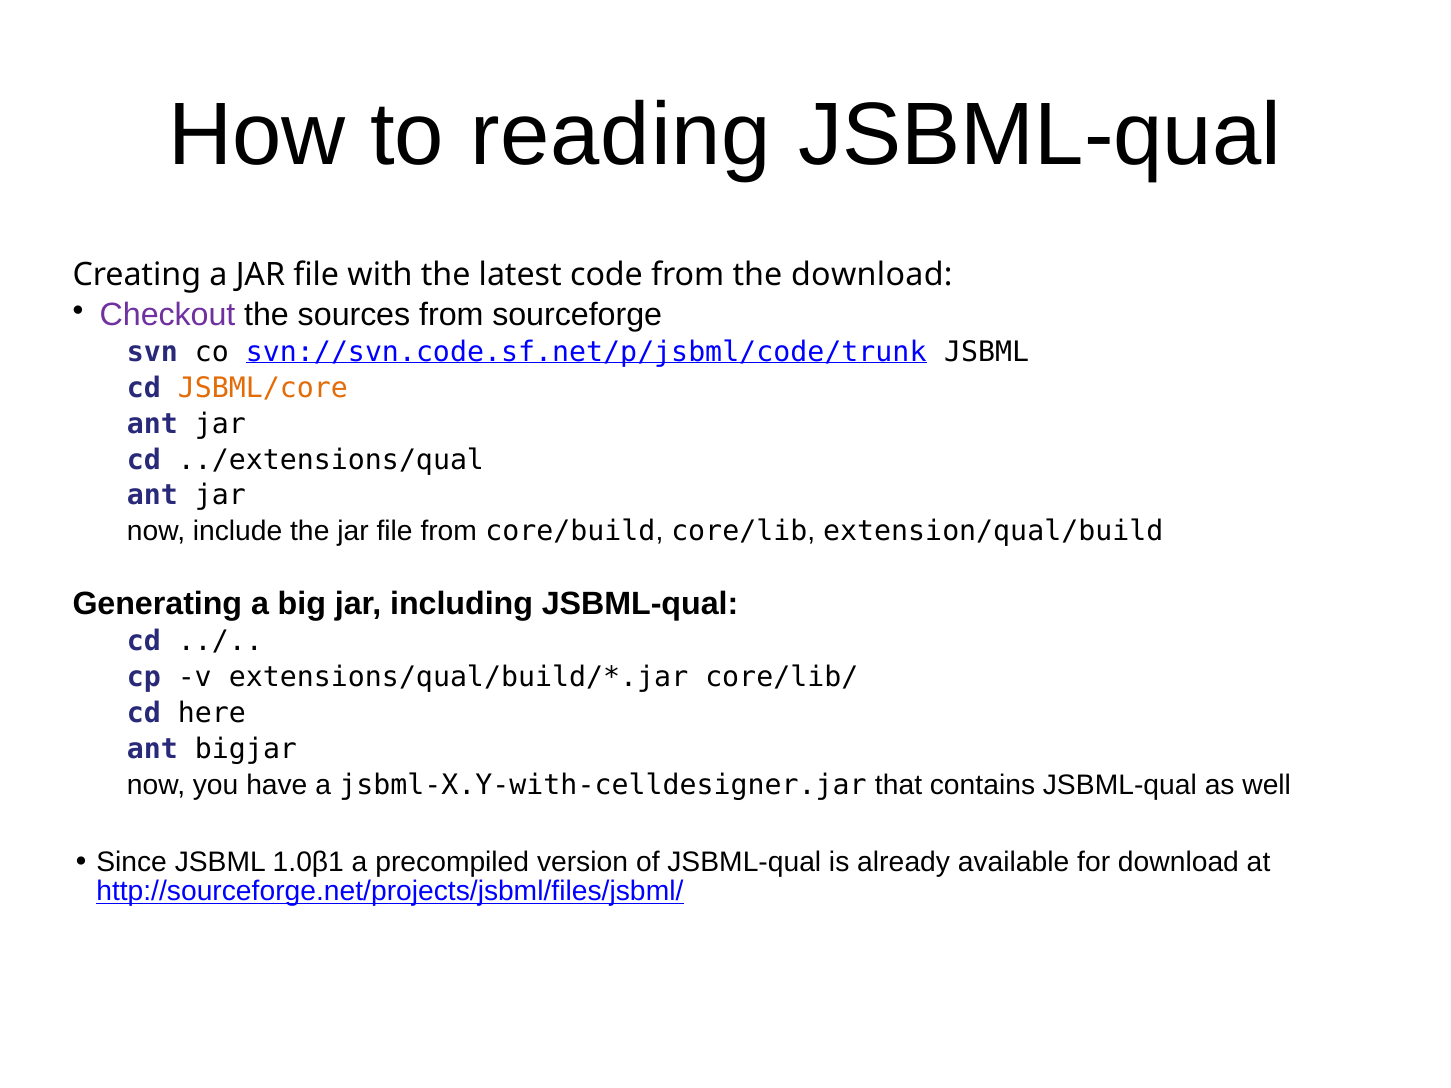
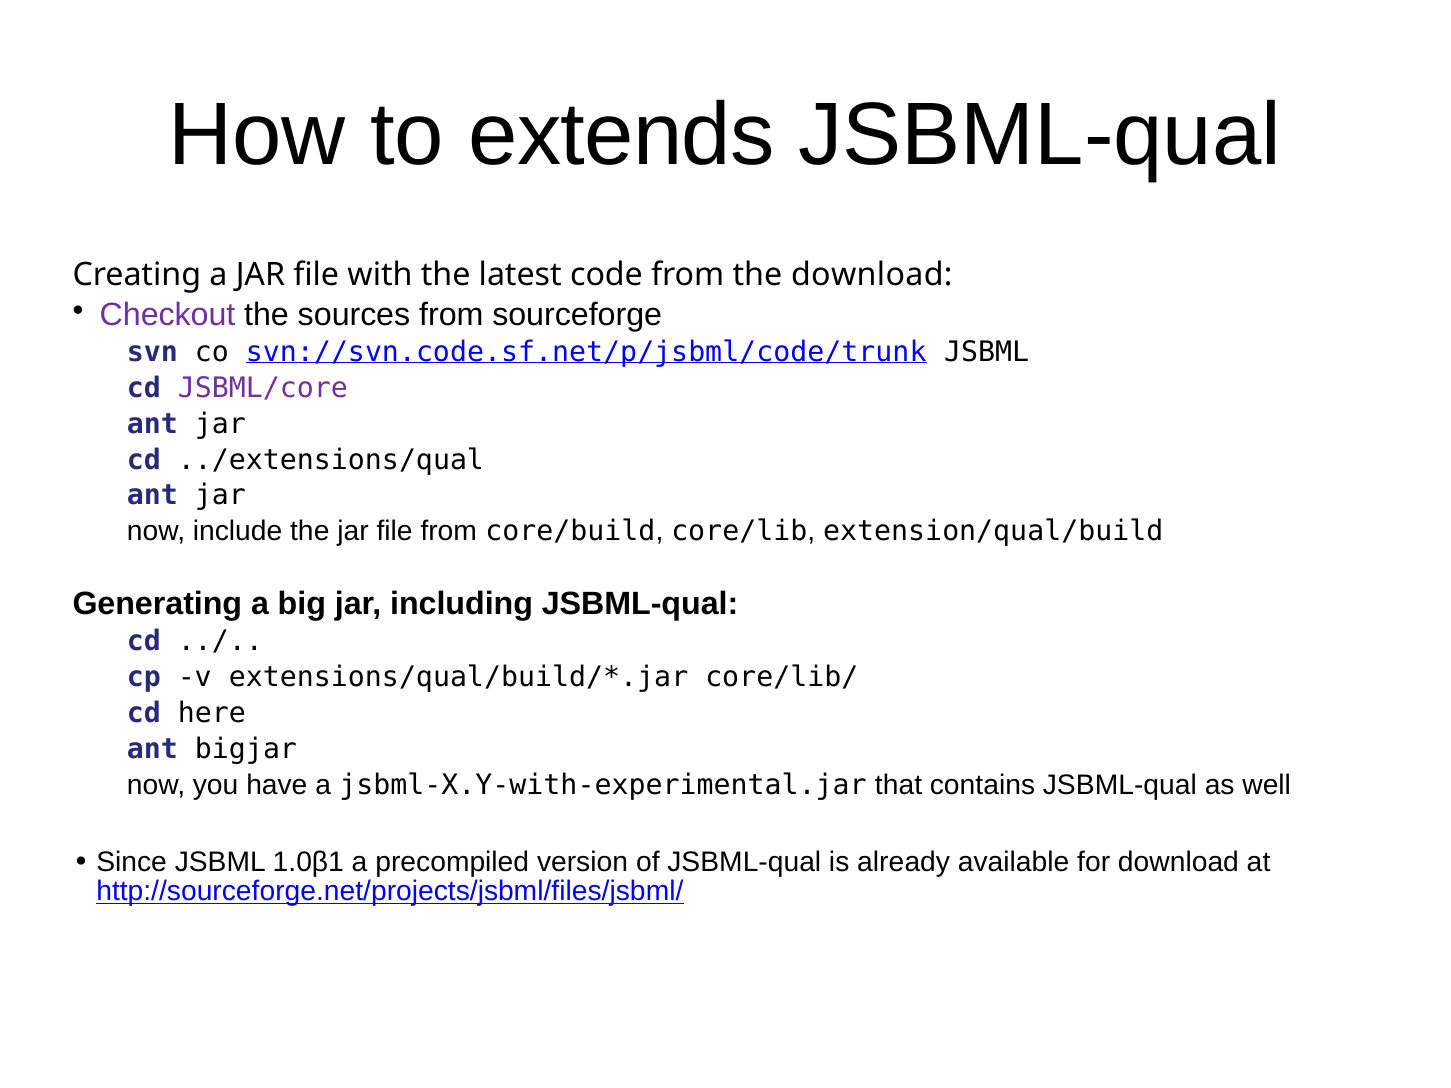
reading: reading -> extends (622, 136)
JSBML/core colour: orange -> purple (263, 388)
jsbml-X.Y-with-celldesigner.jar: jsbml-X.Y-with-celldesigner.jar -> jsbml-X.Y-with-experimental.jar (603, 785)
